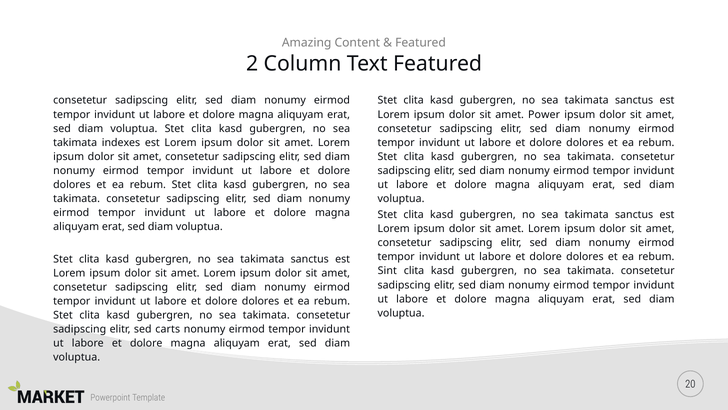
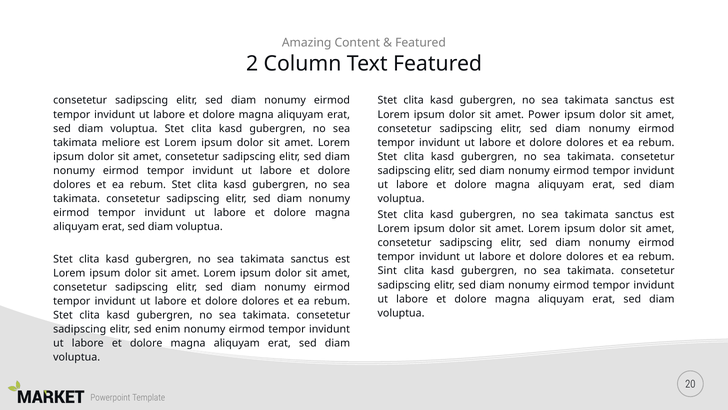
indexes: indexes -> meliore (121, 142)
carts: carts -> enim (168, 329)
